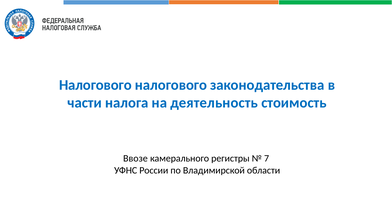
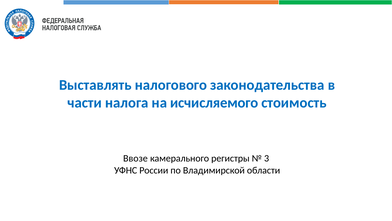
Налогового: Налогового -> Выставлять (95, 85)
деятельность: деятельность -> исчисляемого (214, 102)
7: 7 -> 3 (267, 158)
